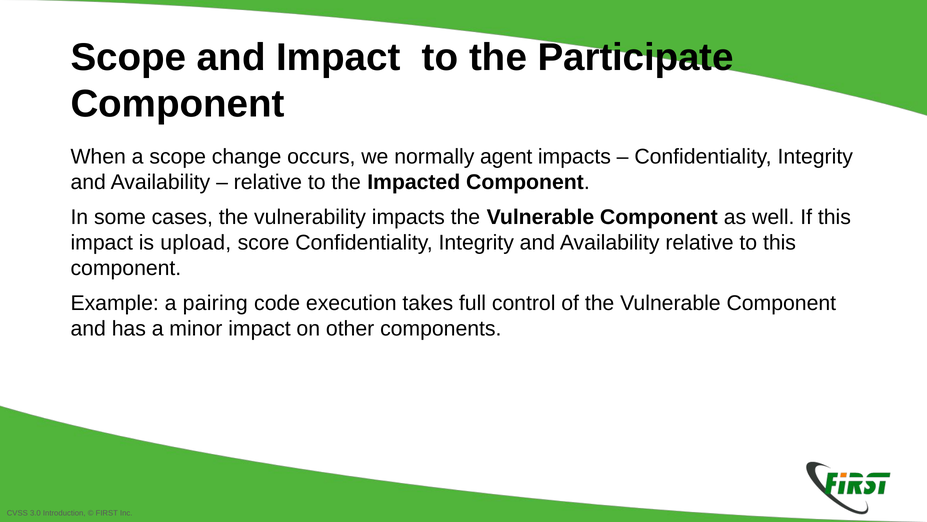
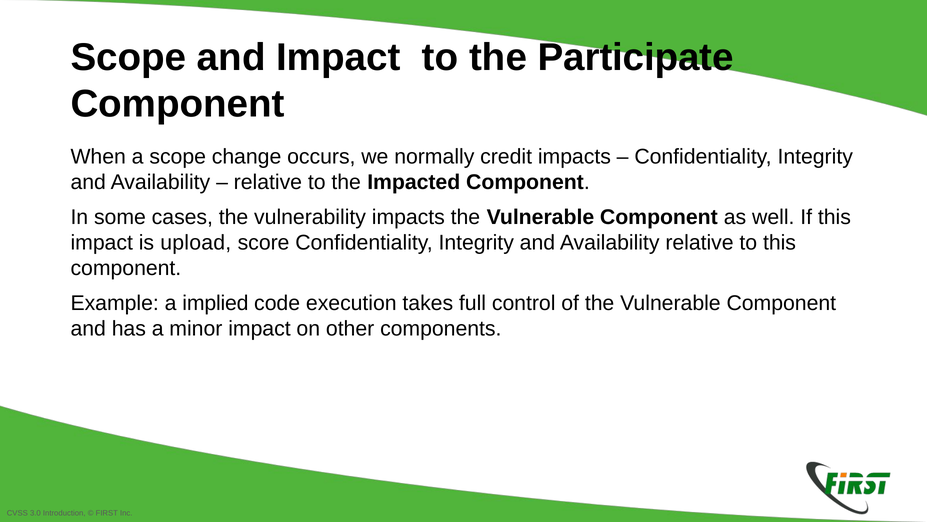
agent: agent -> credit (506, 156)
pairing: pairing -> implied (215, 303)
